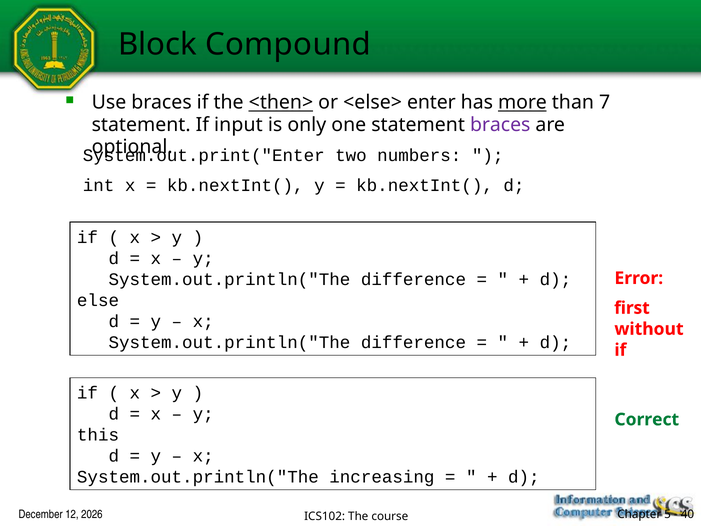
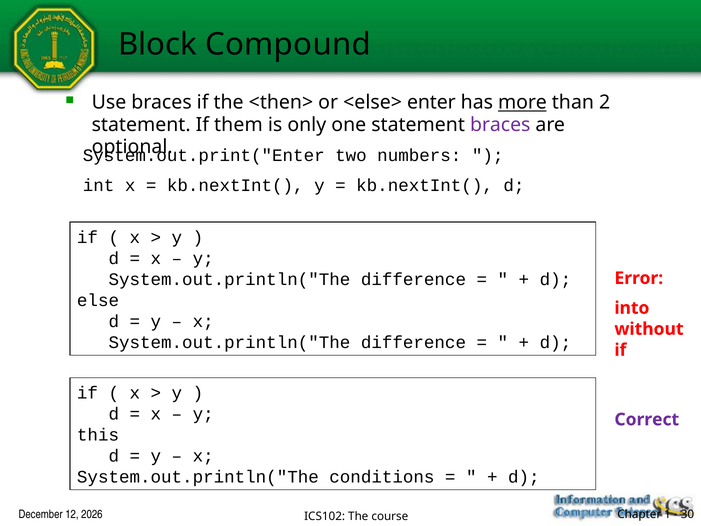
<then> underline: present -> none (281, 102)
7: 7 -> 2 (605, 102)
input: input -> them (238, 125)
first: first -> into (632, 308)
Correct colour: green -> purple (647, 419)
increasing: increasing -> conditions (382, 477)
5: 5 -> 1 (668, 514)
40: 40 -> 30 (687, 514)
